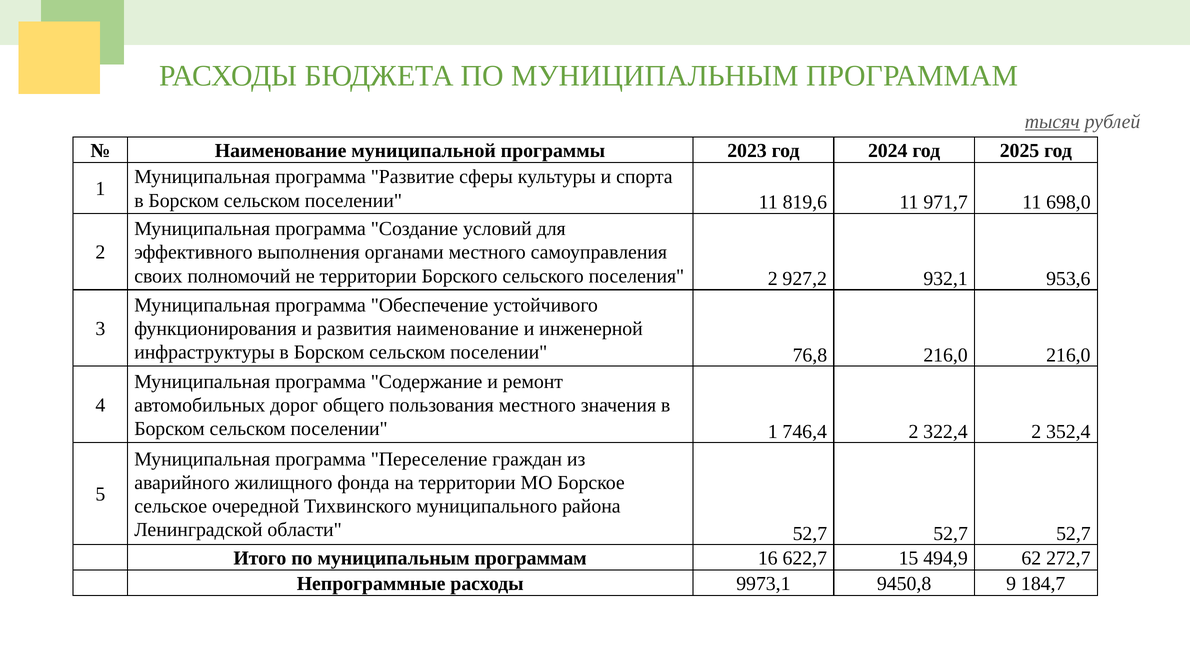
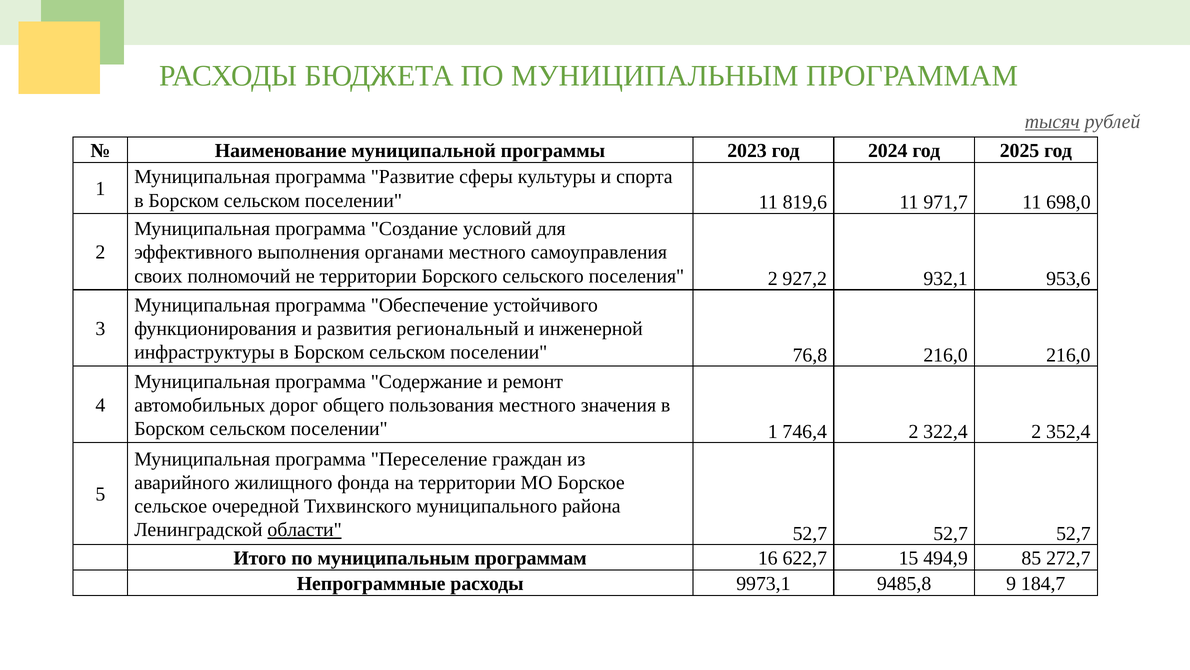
развития наименование: наименование -> региональный (458, 329)
области underline: none -> present (305, 529)
62: 62 -> 85 (1031, 558)
9450,8: 9450,8 -> 9485,8 (904, 583)
